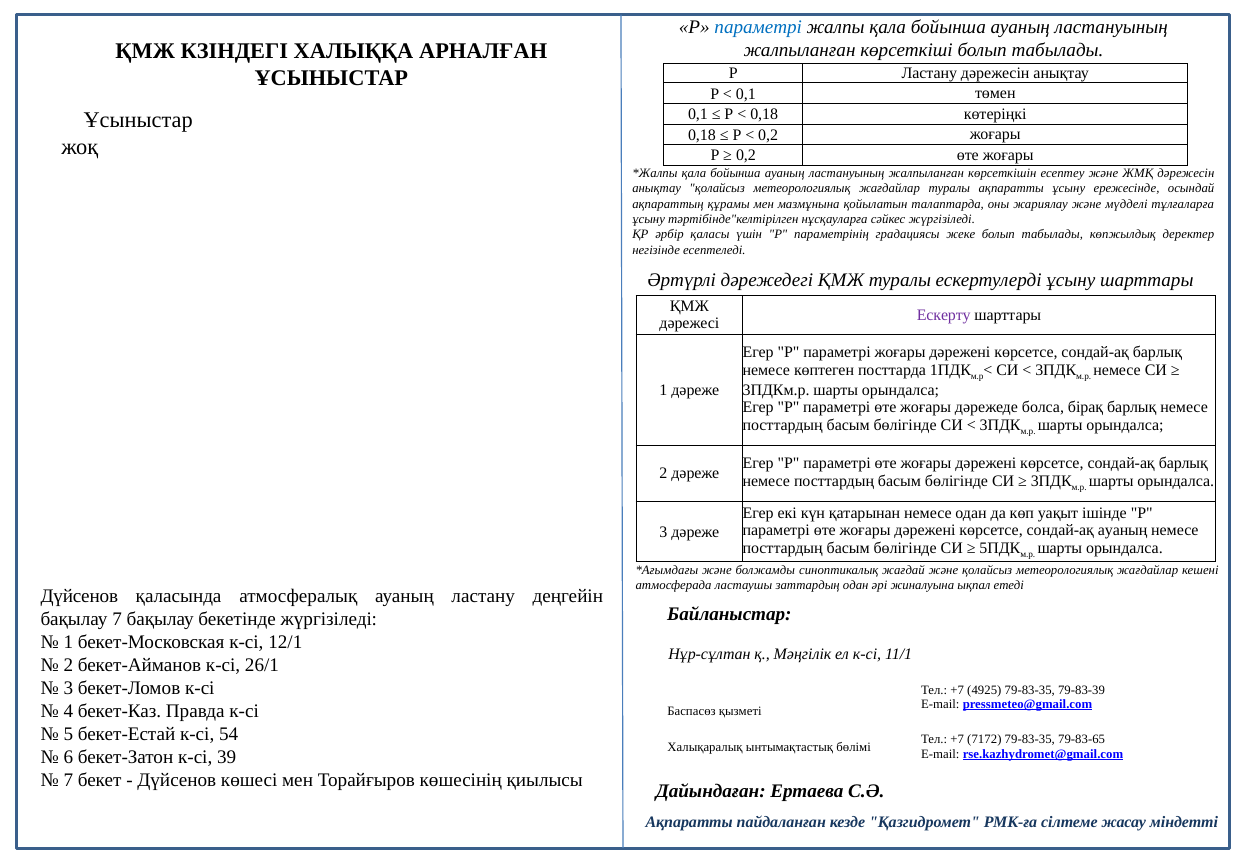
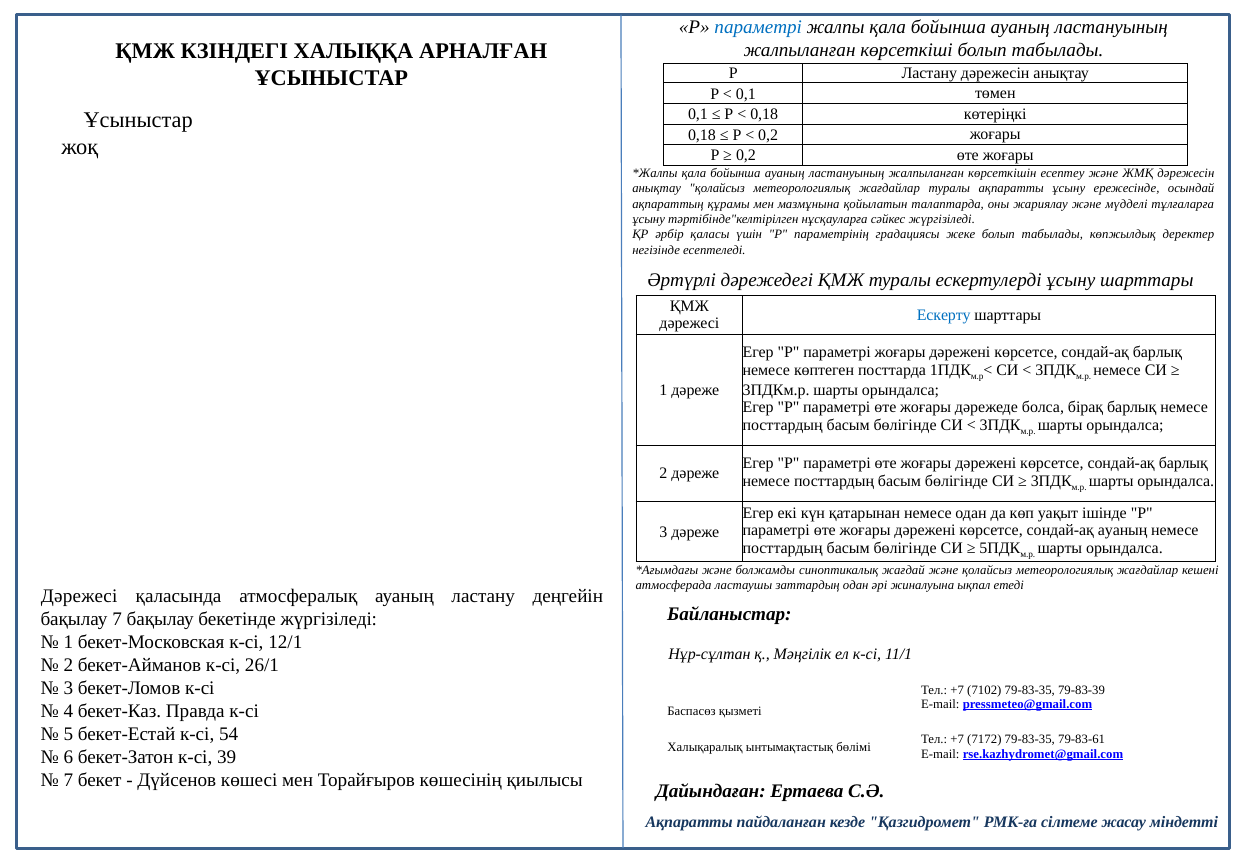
Ескерту colour: purple -> blue (944, 315)
Дүйсенов: Дүйсенов -> Дәрежесі (79, 595)
4925: 4925 -> 7102 (984, 690)
79-83-65: 79-83-65 -> 79-83-61 (1082, 739)
